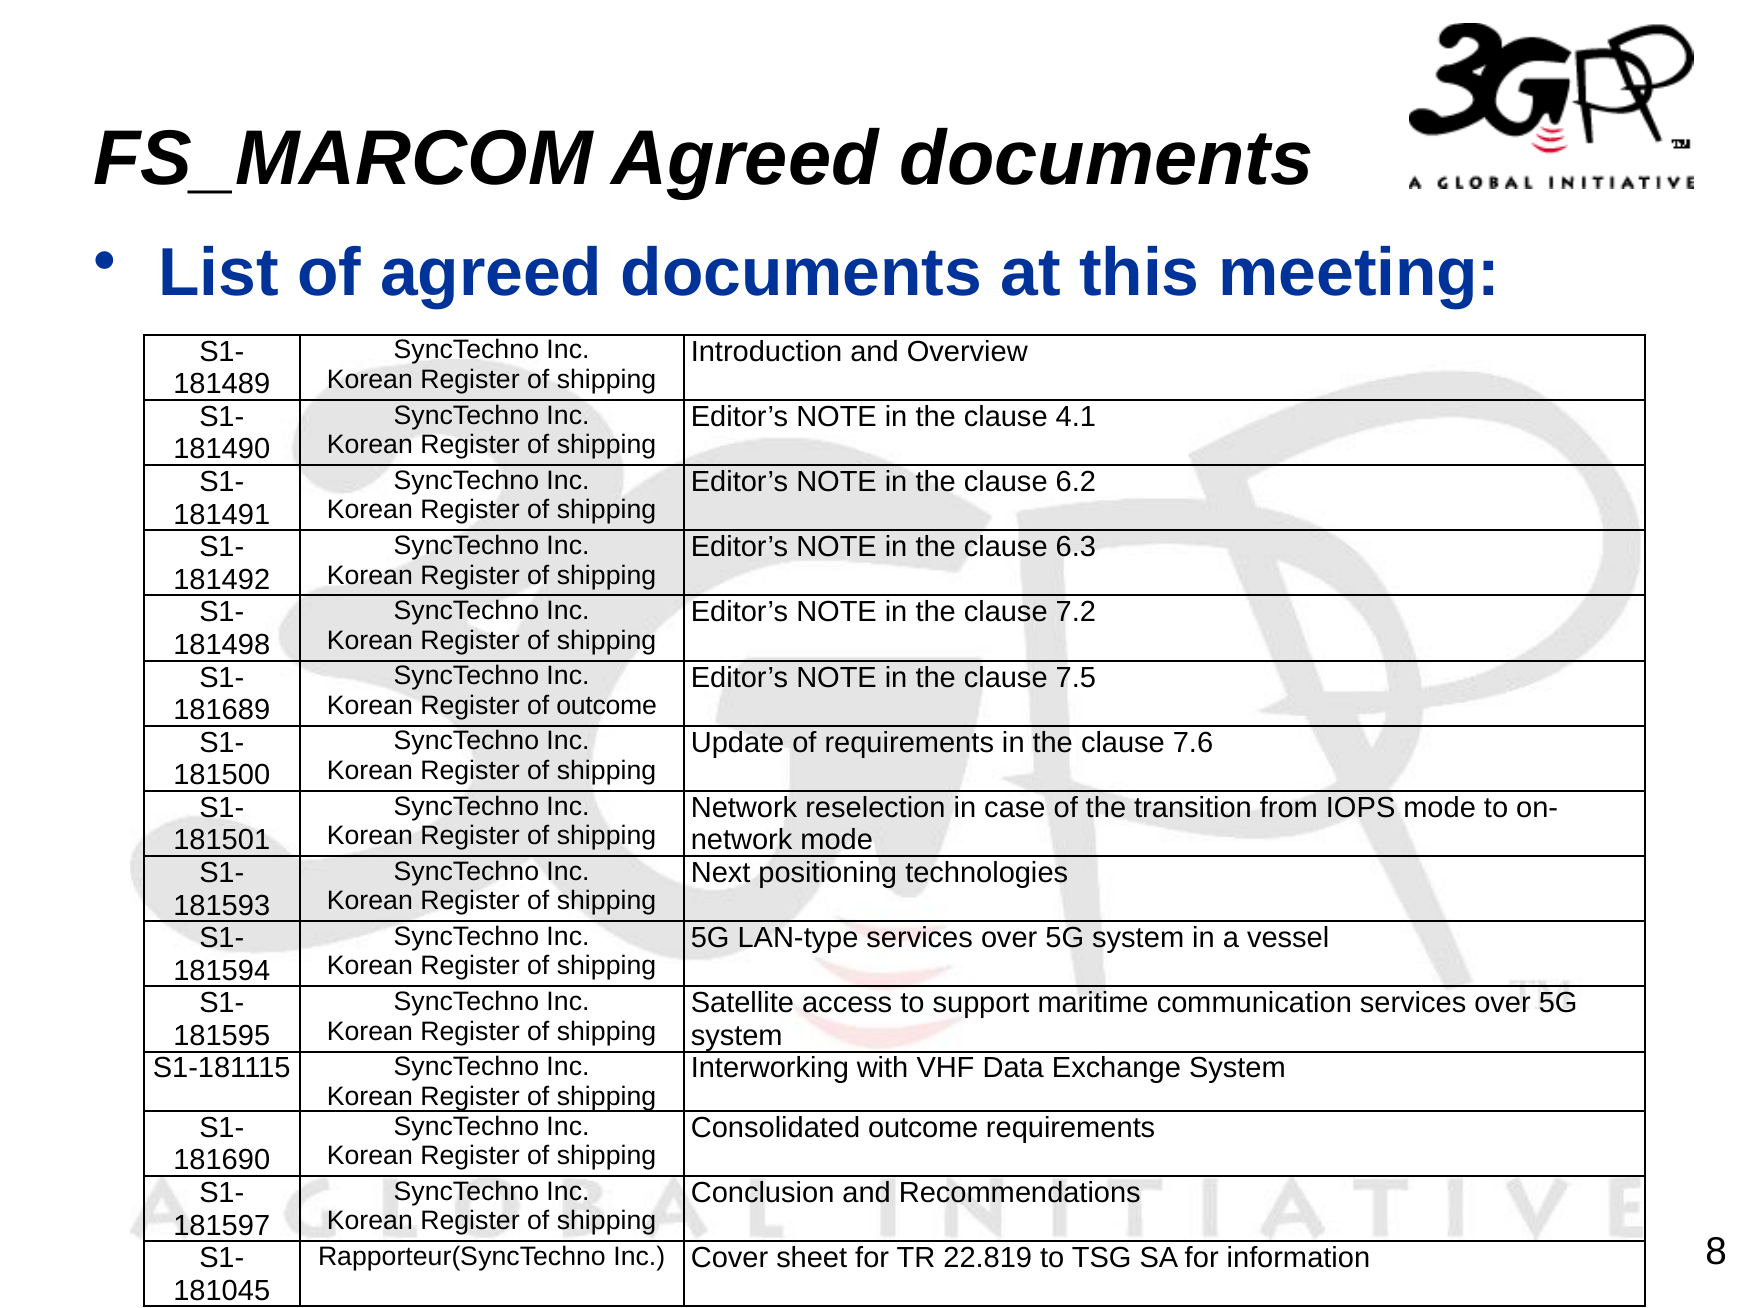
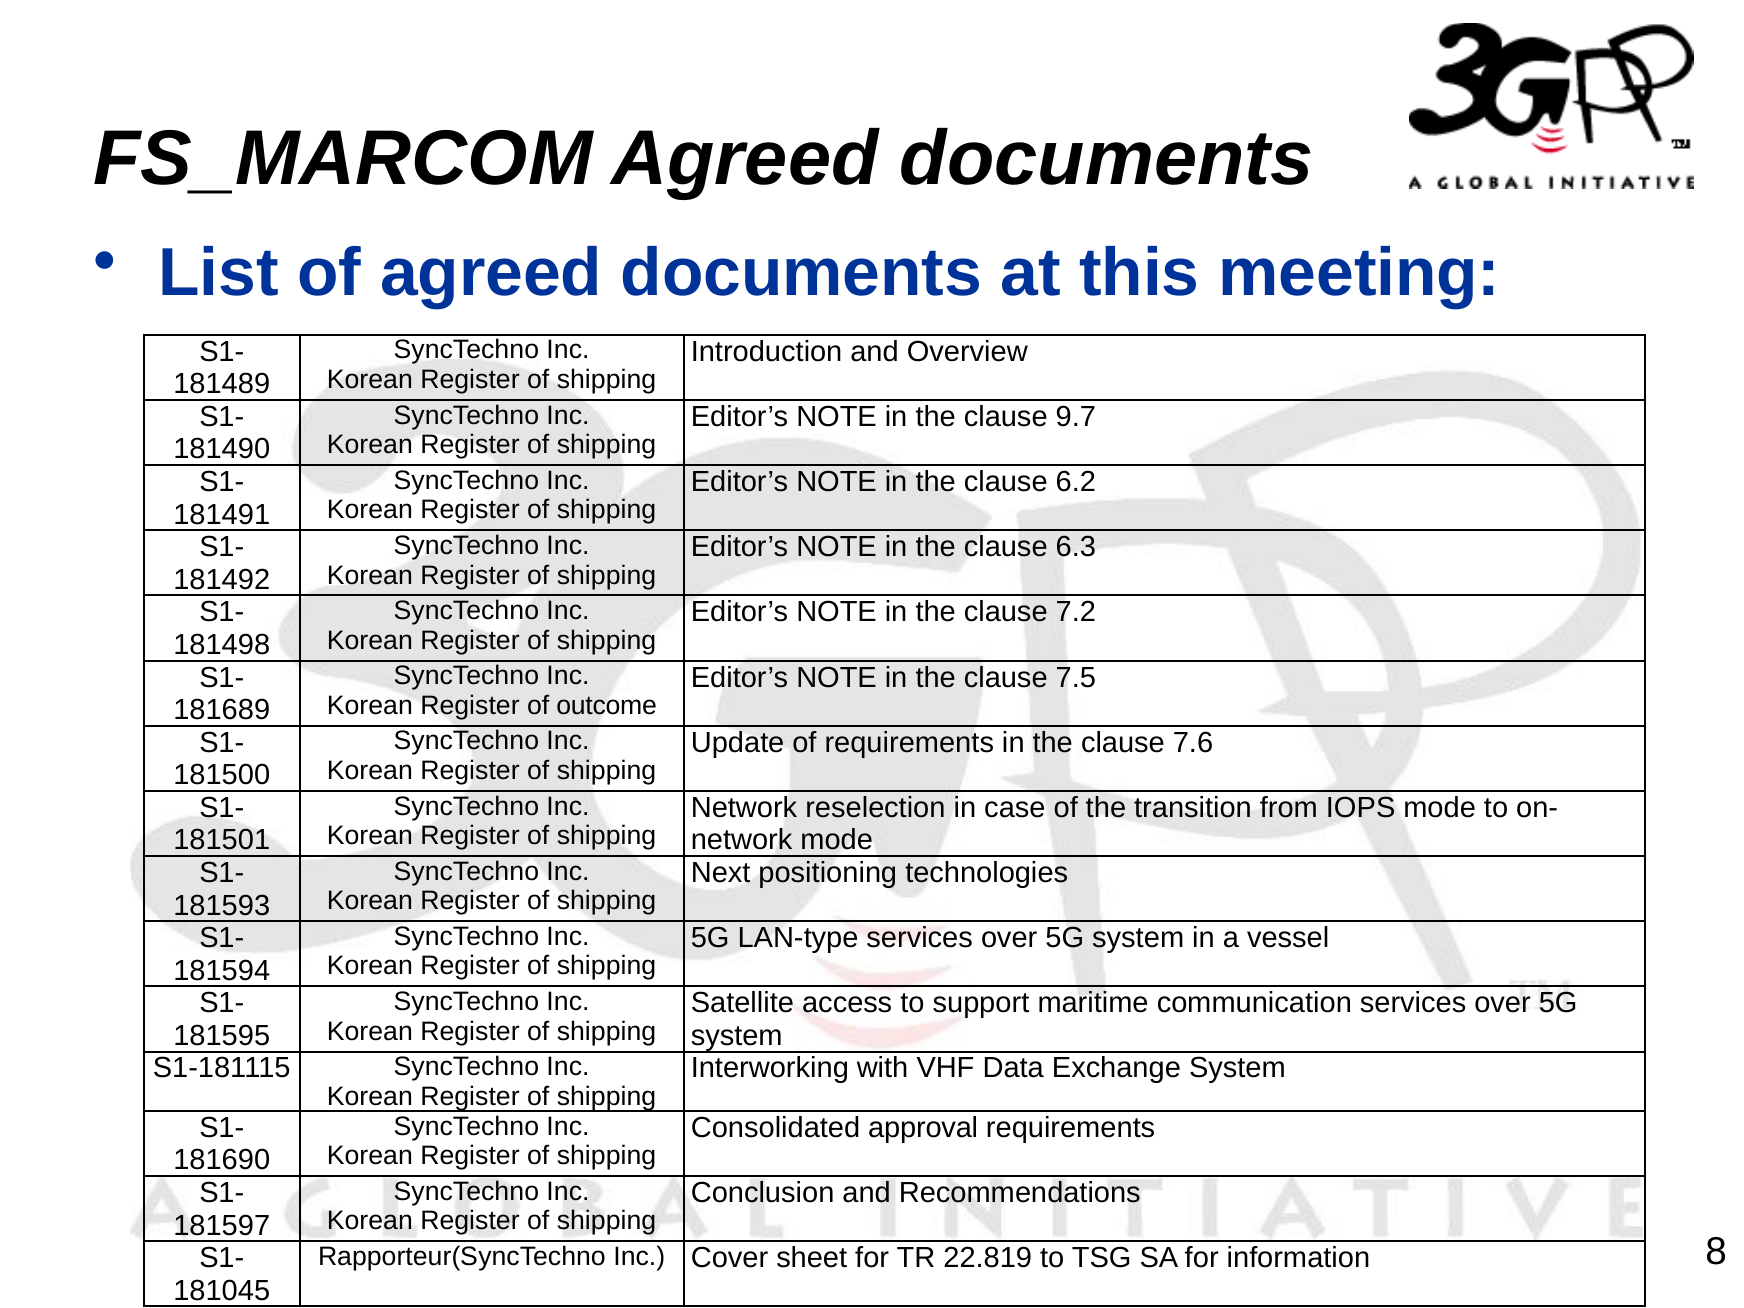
4.1: 4.1 -> 9.7 (1076, 417)
Consolidated outcome: outcome -> approval (923, 1128)
